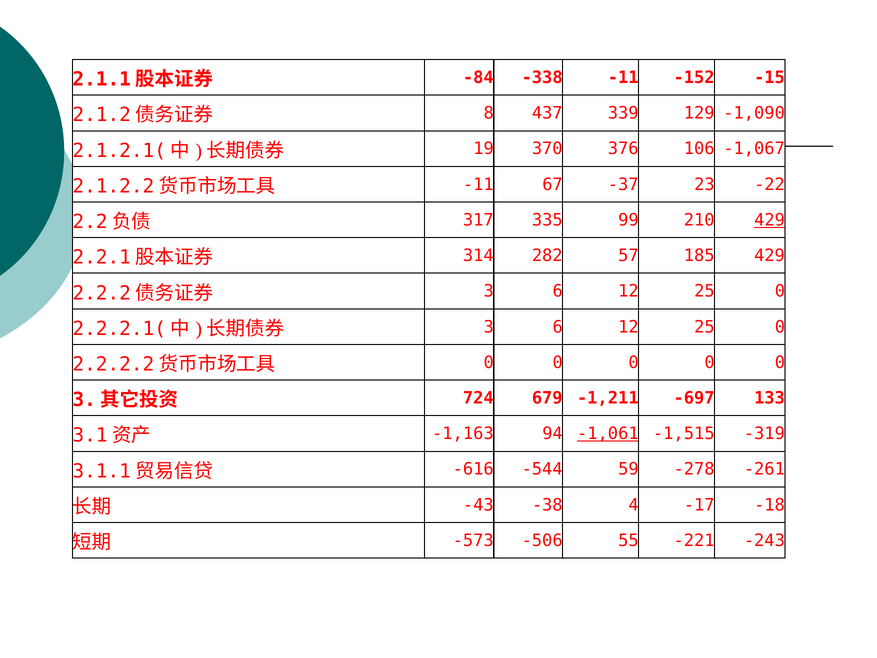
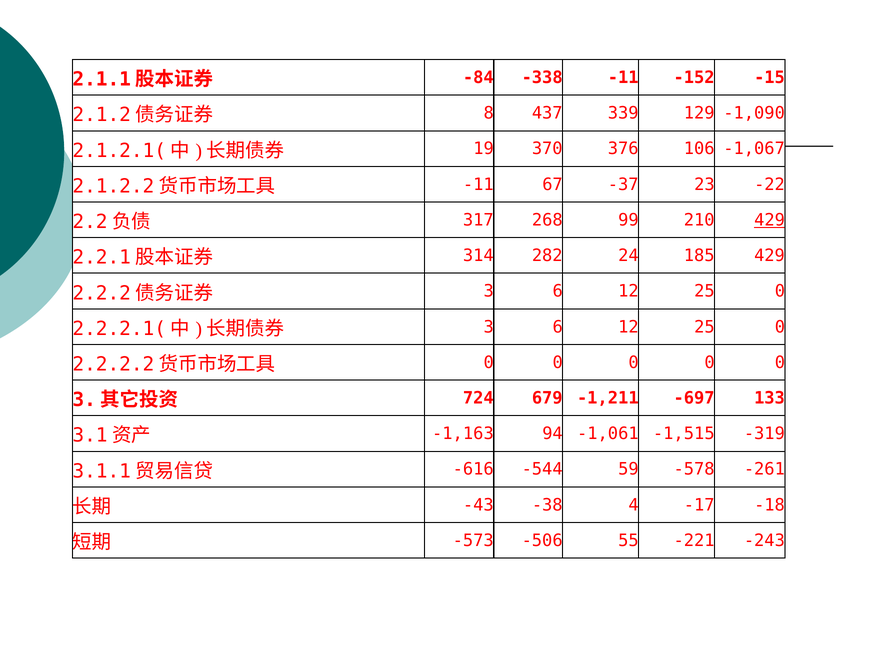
335: 335 -> 268 (547, 220)
57: 57 -> 24 (628, 256)
-1,061 underline: present -> none (608, 434)
-278: -278 -> -578 (694, 469)
